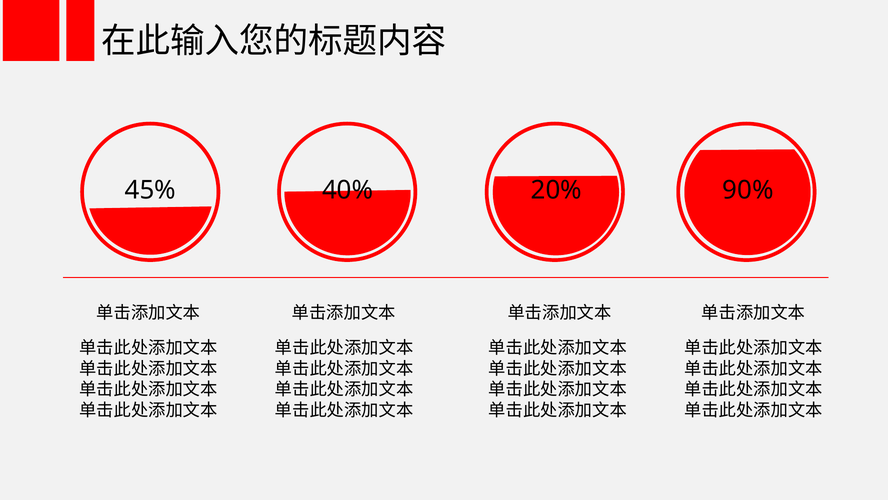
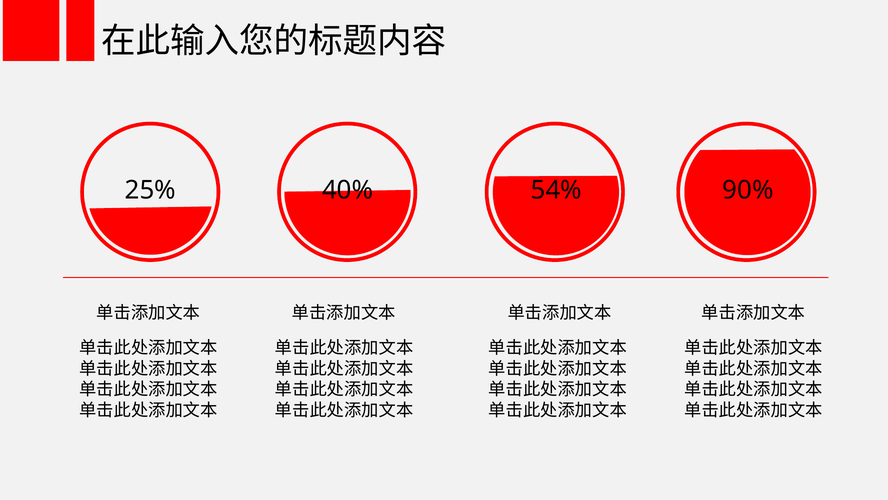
45%: 45% -> 25% (150, 190)
20%: 20% -> 54% (556, 190)
